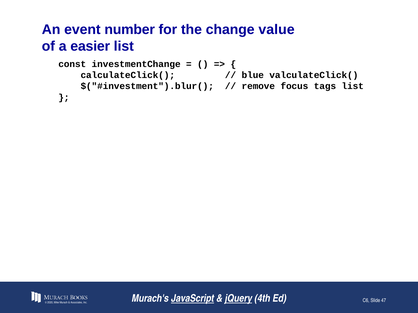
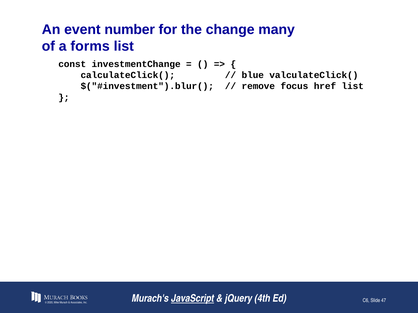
value: value -> many (277, 30)
easier: easier -> forms (90, 46)
tags: tags -> href (325, 86)
jQuery underline: present -> none (239, 299)
